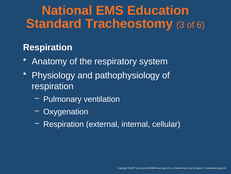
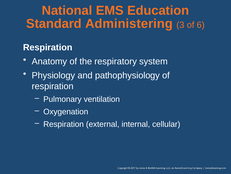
Tracheostomy: Tracheostomy -> Administering (129, 24)
